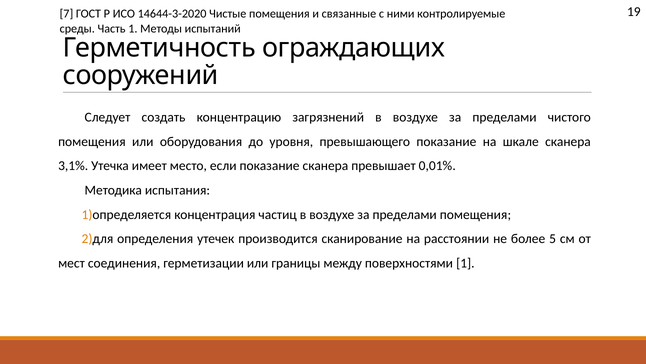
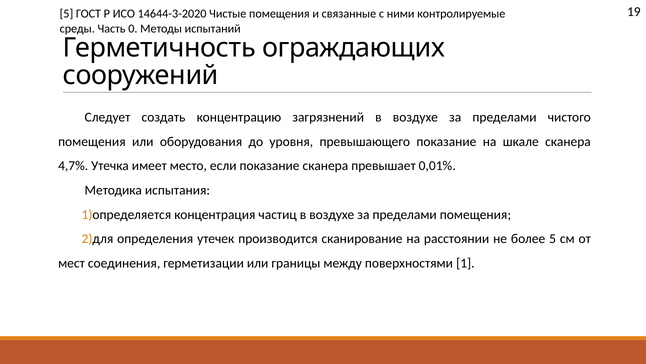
7: 7 -> 5 (66, 14)
Часть 1: 1 -> 0 (133, 28)
3,1%: 3,1% -> 4,7% (73, 166)
